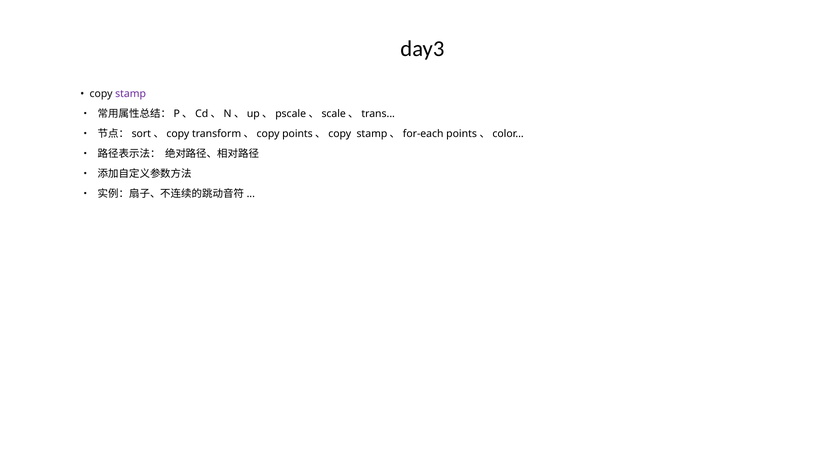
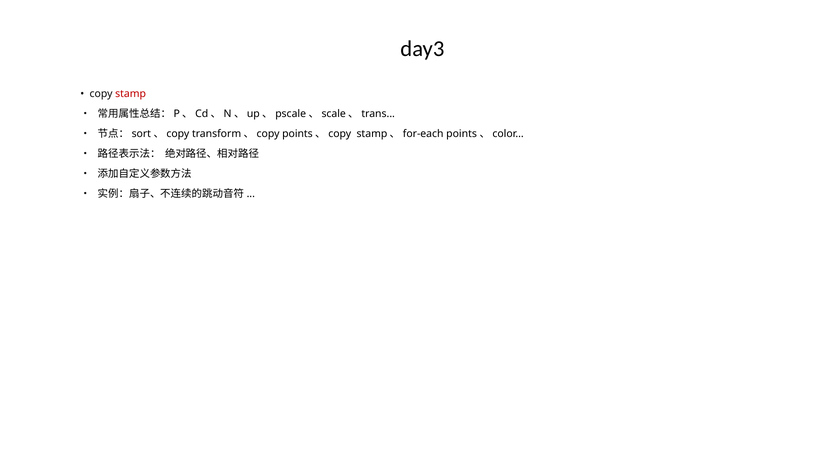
stamp colour: purple -> red (131, 94)
